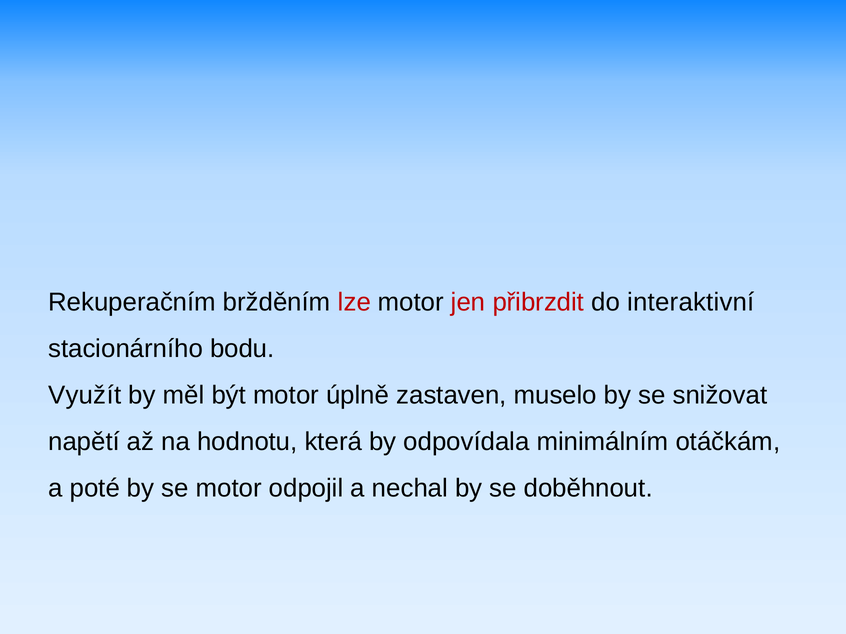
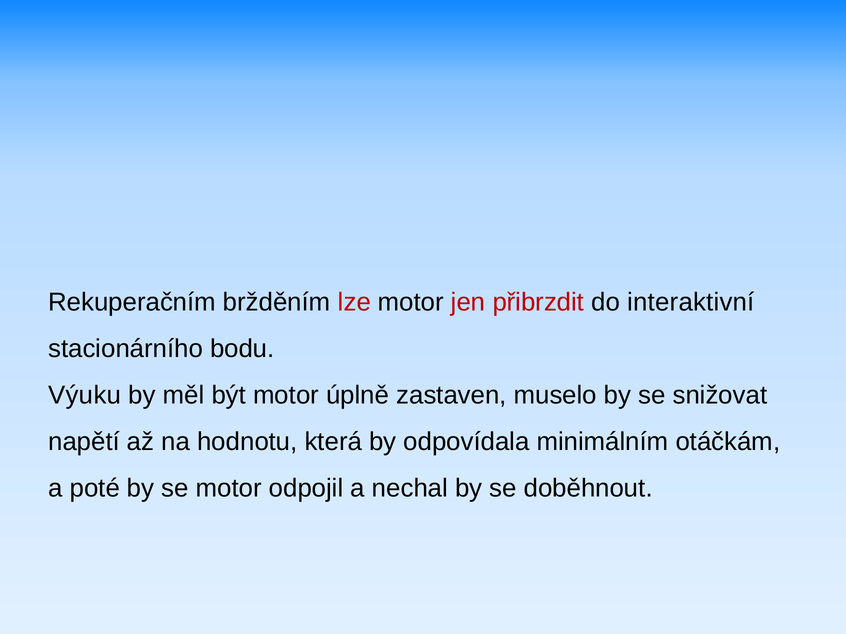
Využít: Využít -> Výuku (85, 395)
